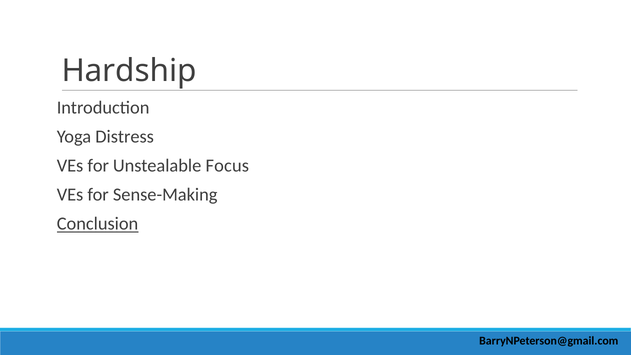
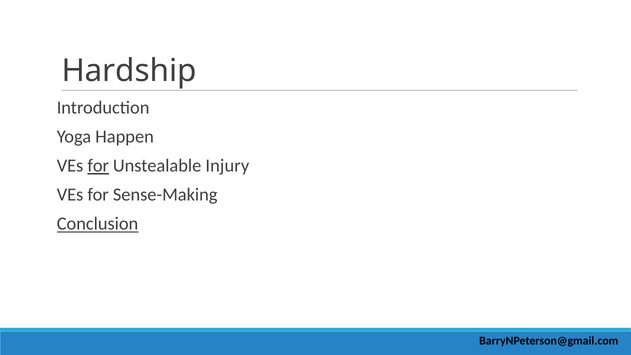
Distress: Distress -> Happen (125, 137)
for underline: none -> present (98, 166)
Focus: Focus -> Injury (227, 166)
